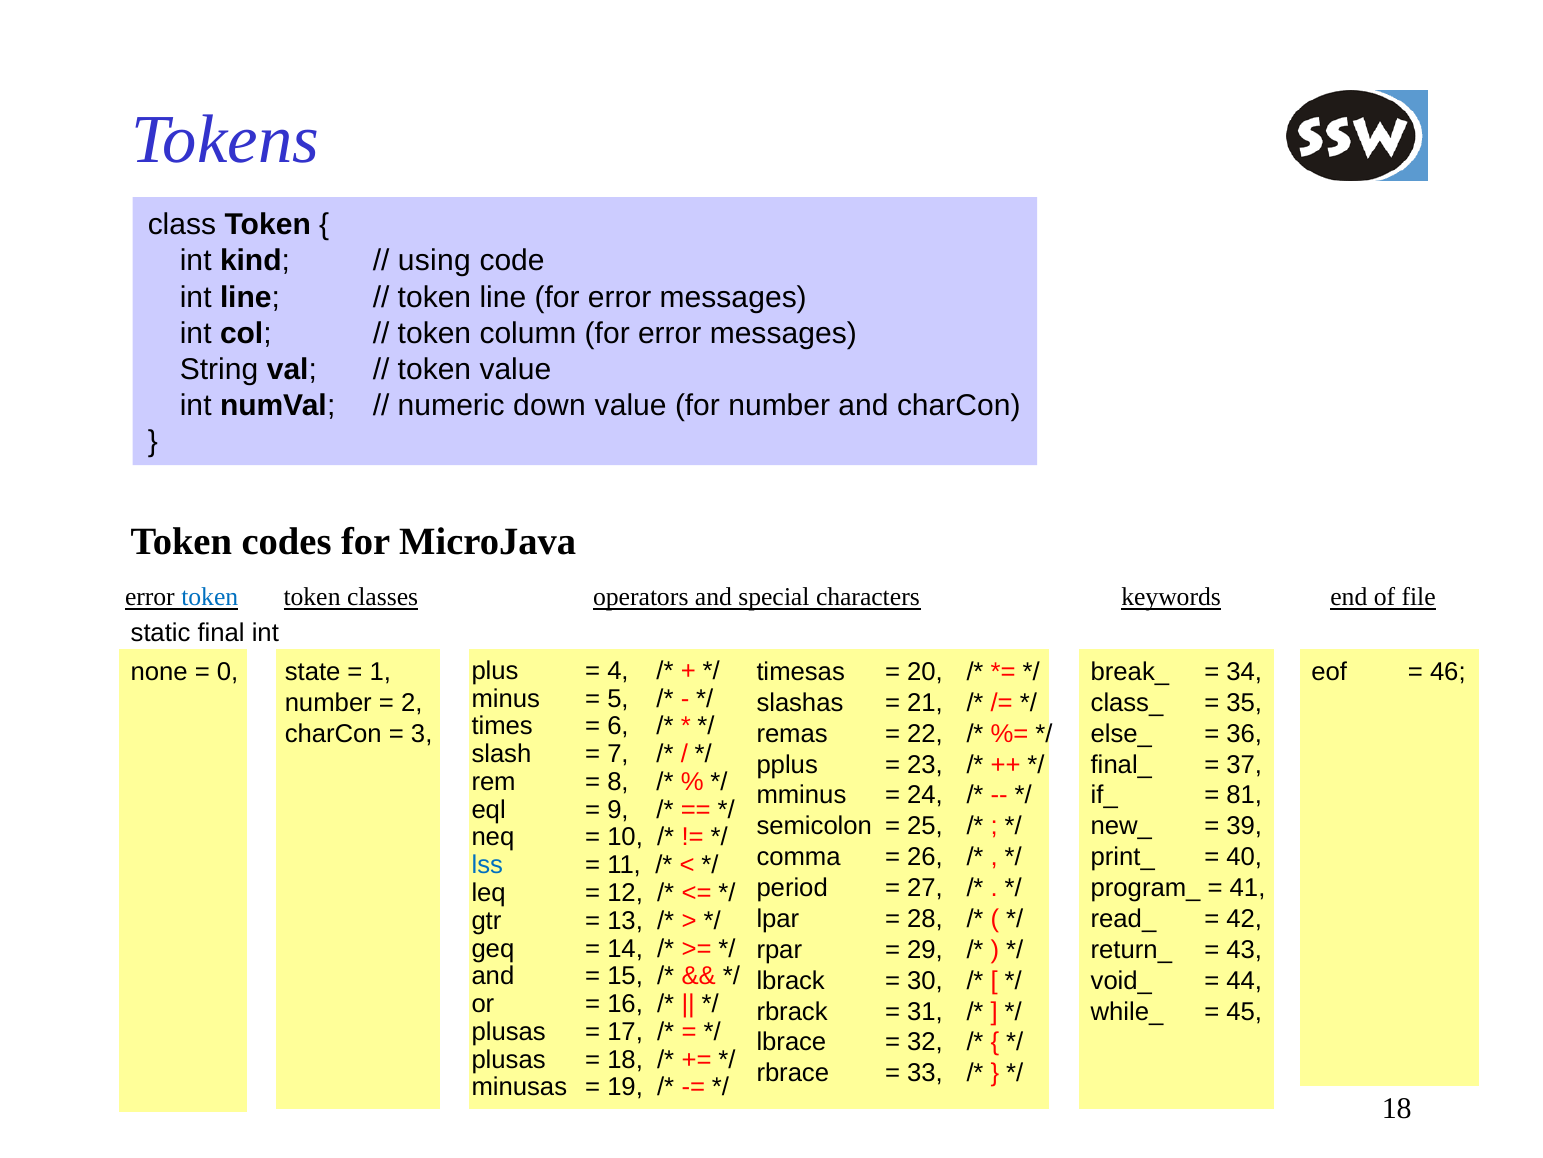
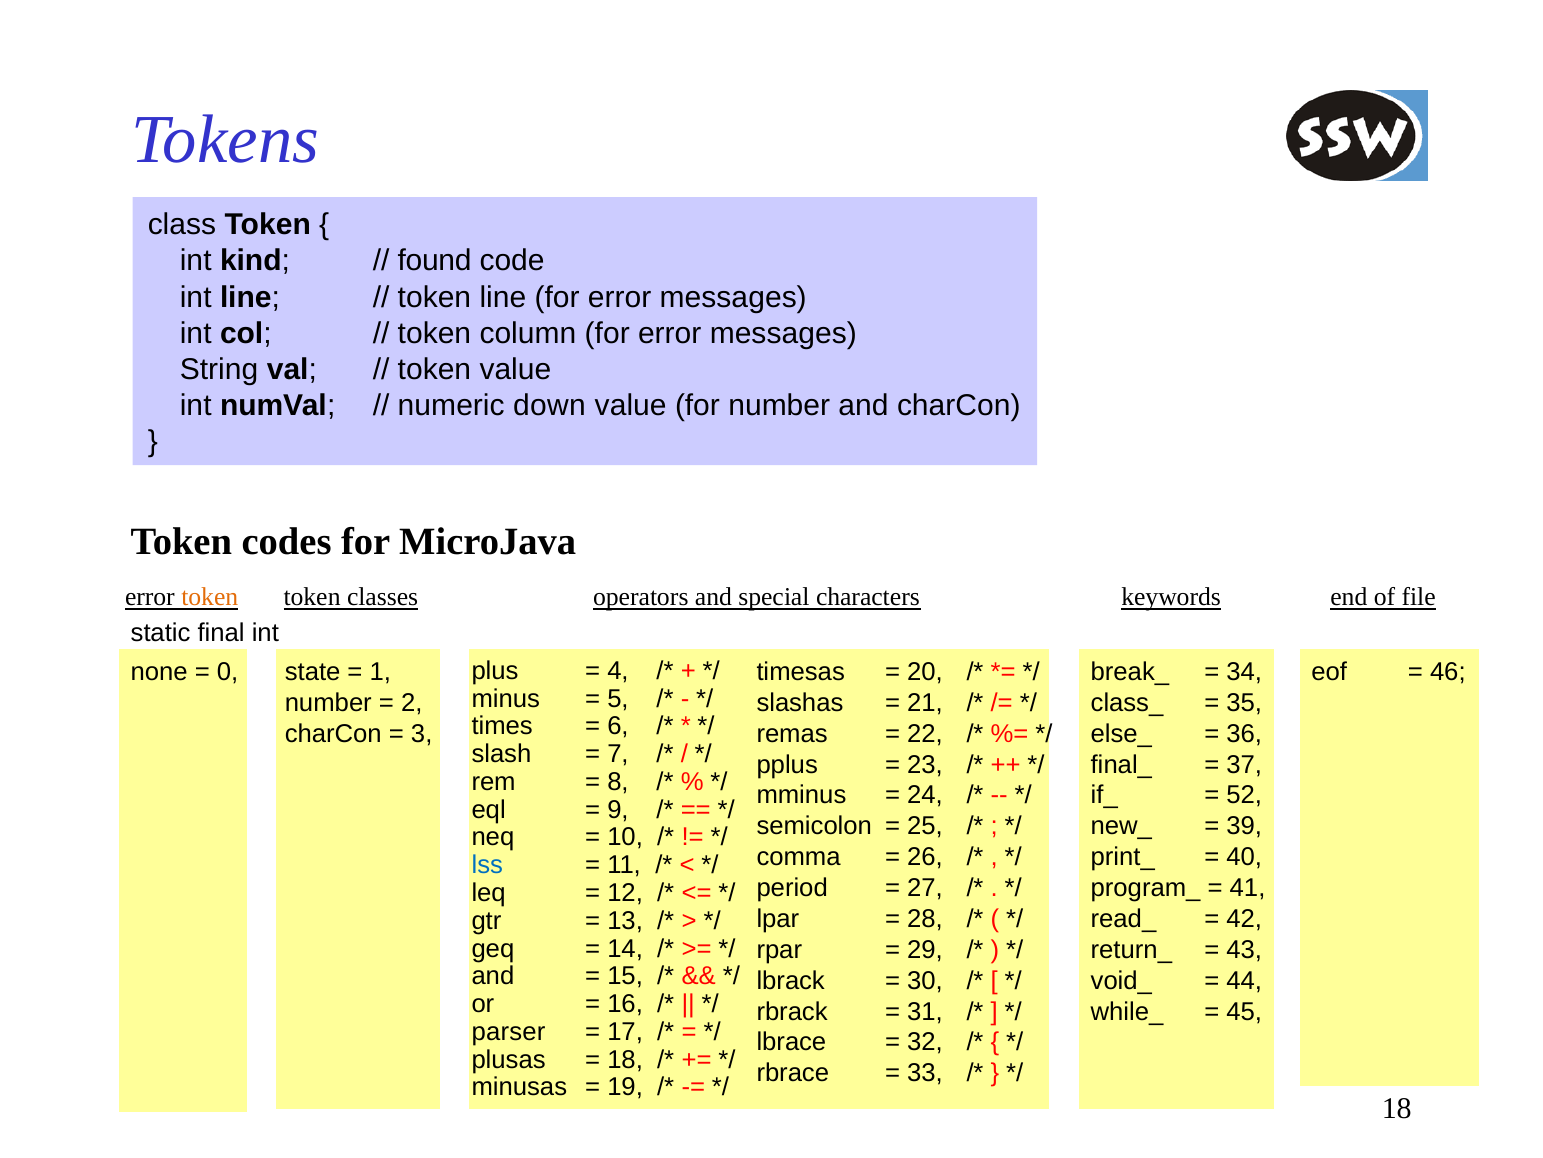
using: using -> found (435, 261)
token colour: blue -> orange (210, 597)
81: 81 -> 52 (1244, 795)
plusas: plusas -> parser (509, 1031)
